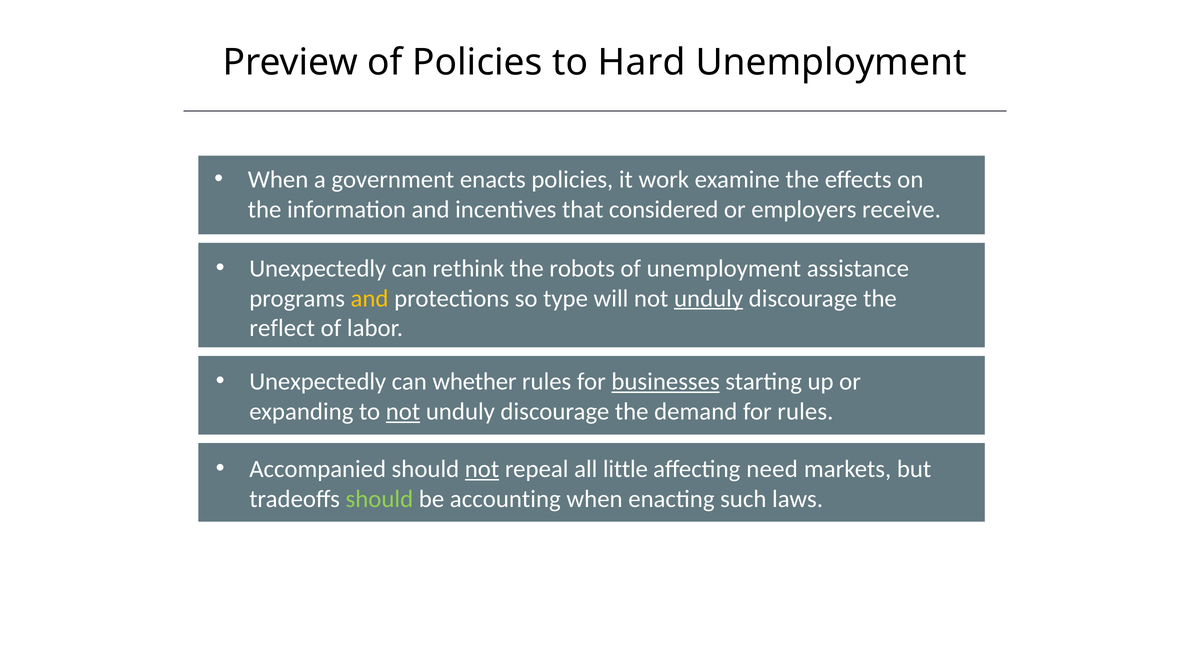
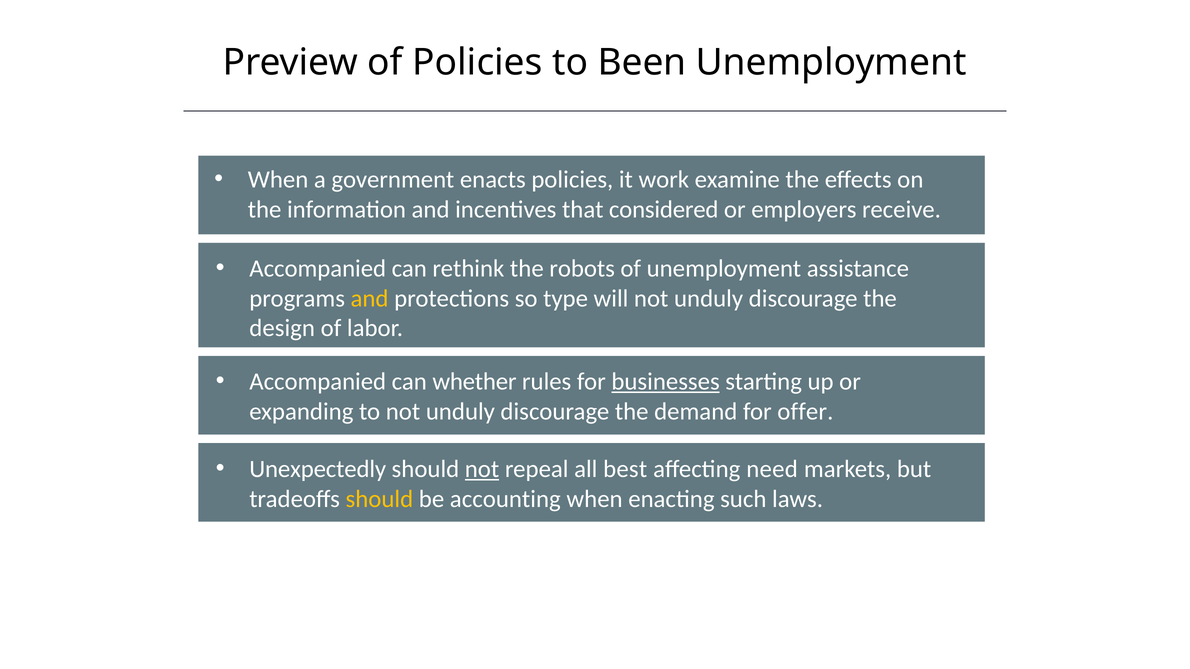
Hard: Hard -> Been (642, 62)
Unexpectedly: Unexpectedly -> Accompanied (318, 269)
unduly underline: present -> none (709, 298)
reflect: reflect -> design (282, 328)
Unexpectedly: Unexpectedly -> Accompanied (318, 382)
not underline: present -> none (403, 412)
for rules: rules -> offer (805, 412)
Accompanied: Accompanied -> Unexpectedly (318, 469)
little: little -> best (625, 469)
should colour: light green -> yellow (379, 499)
